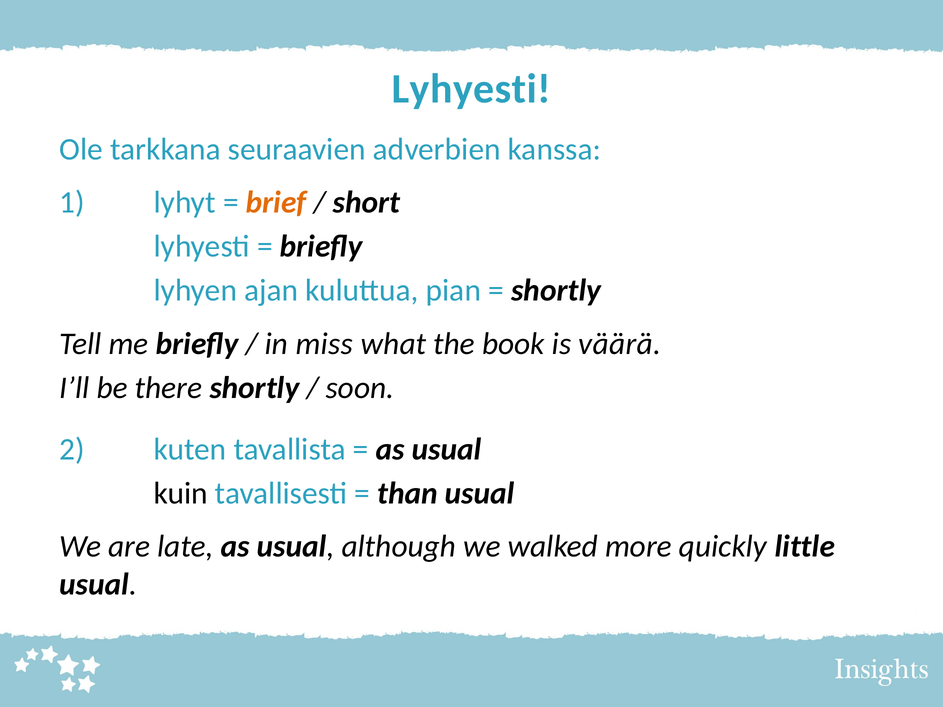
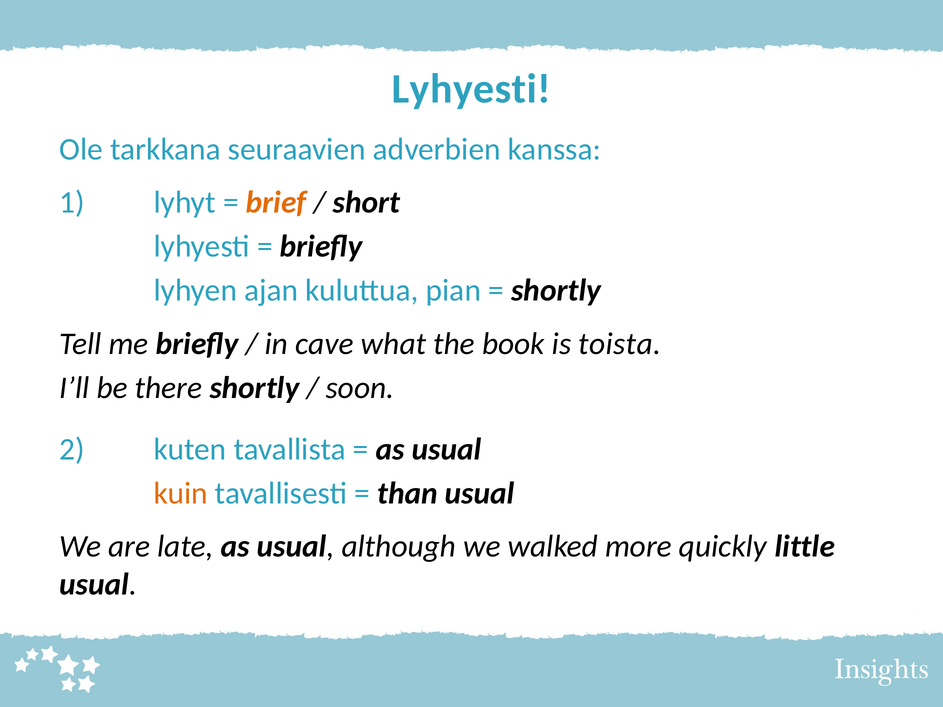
miss: miss -> cave (324, 344)
väärä: väärä -> toista (620, 344)
kuin colour: black -> orange (181, 493)
